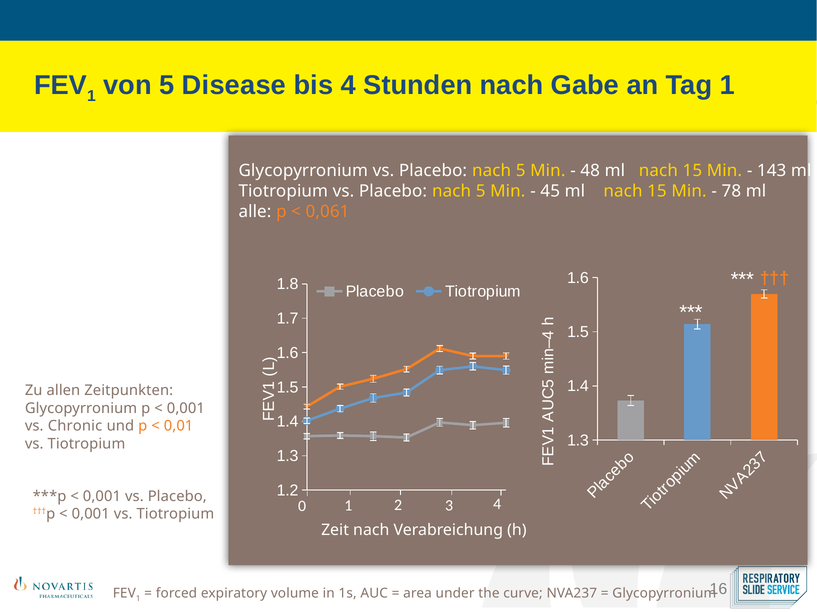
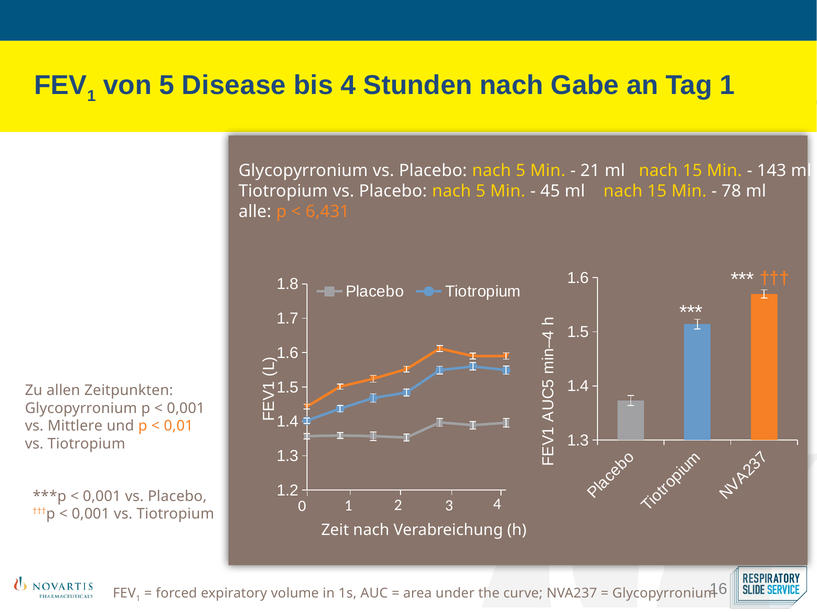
48: 48 -> 21 (590, 171)
0,061: 0,061 -> 6,431 (328, 212)
Chronic: Chronic -> Mittlere (75, 426)
